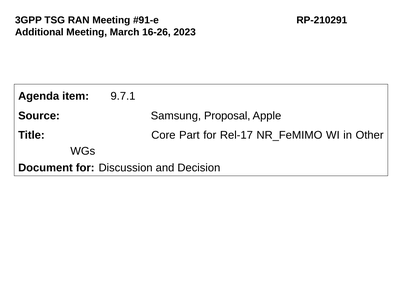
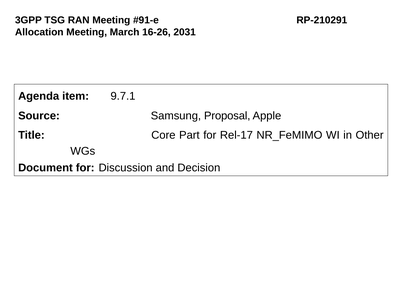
Additional: Additional -> Allocation (39, 32)
2023: 2023 -> 2031 (185, 32)
